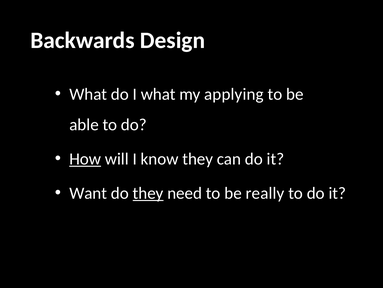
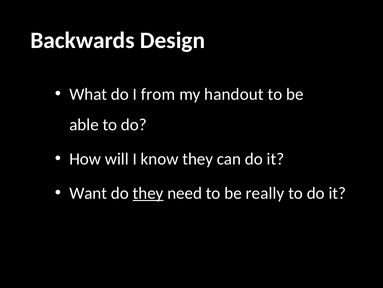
I what: what -> from (158, 94)
applying: applying -> handout (234, 94)
How underline: present -> none (85, 159)
